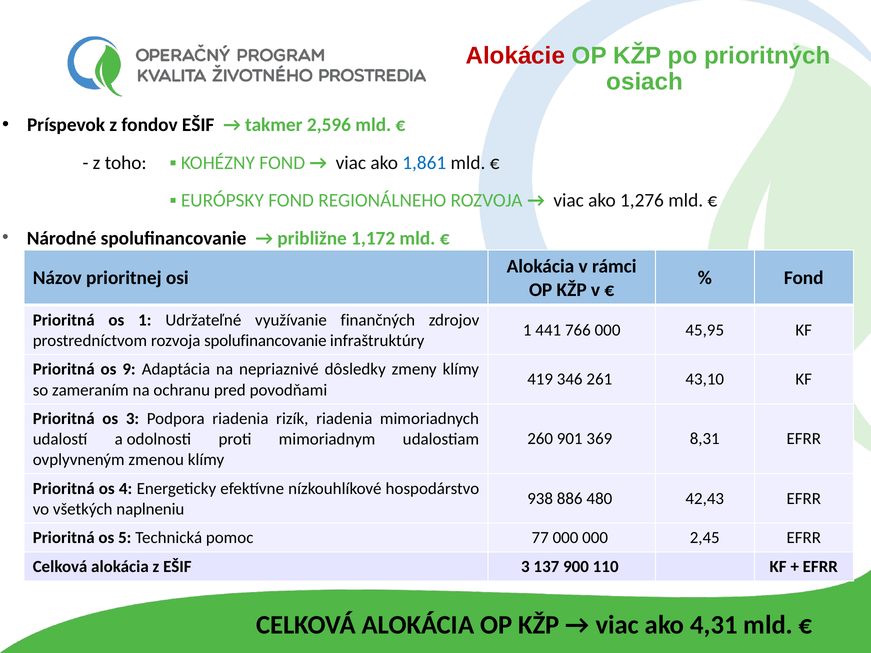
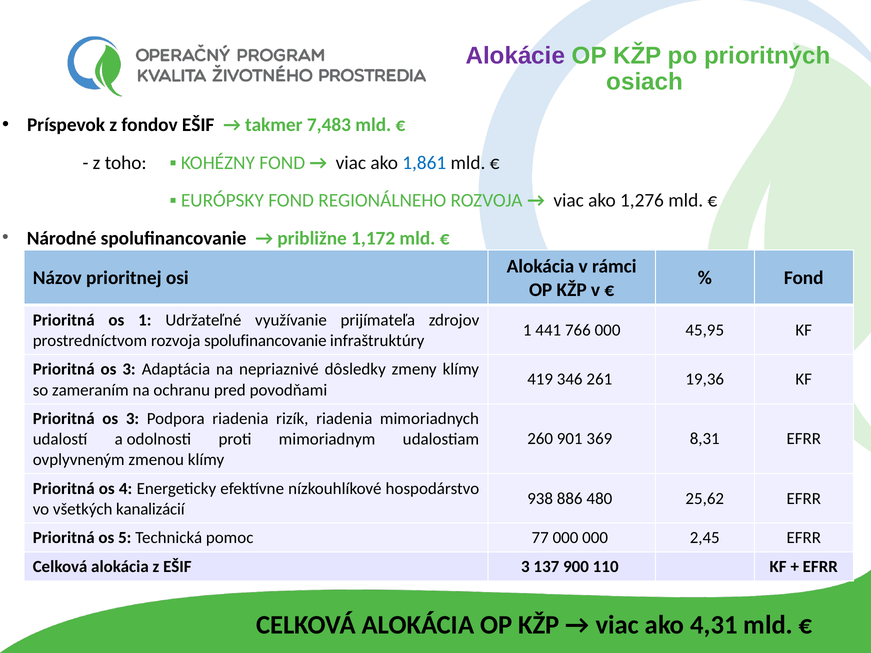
Alokácie colour: red -> purple (515, 56)
2,596: 2,596 -> 7,483 (329, 125)
finančných: finančných -> prijímateľa (378, 320)
9: 9 -> 3 (129, 369)
43,10: 43,10 -> 19,36 (705, 380)
42,43: 42,43 -> 25,62 (705, 499)
naplneniu: naplneniu -> kanalizácií (150, 509)
